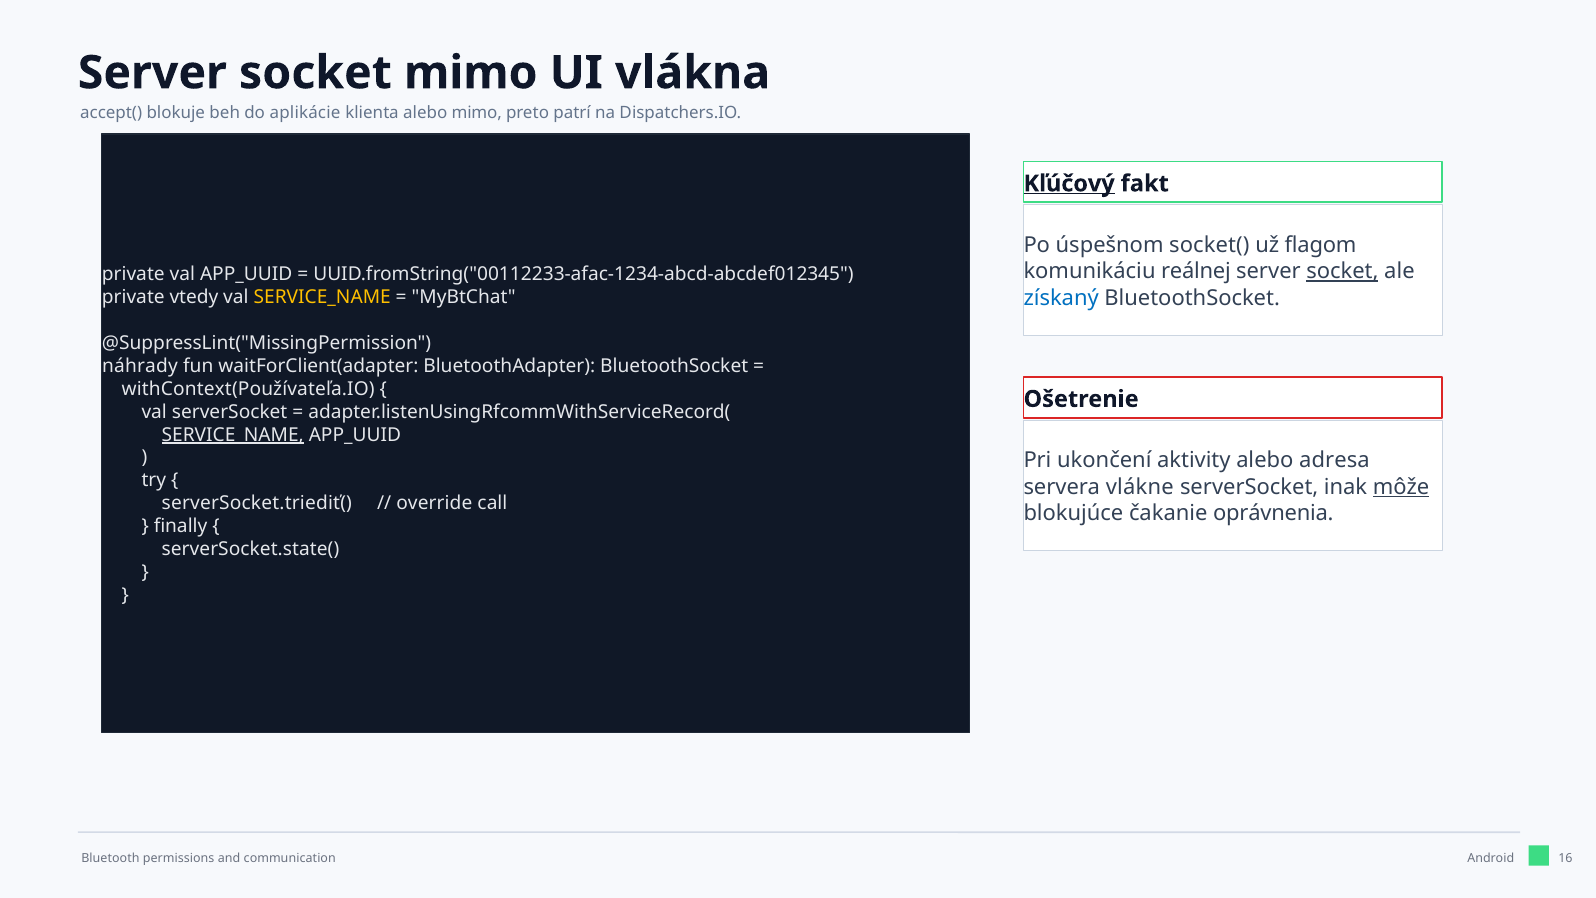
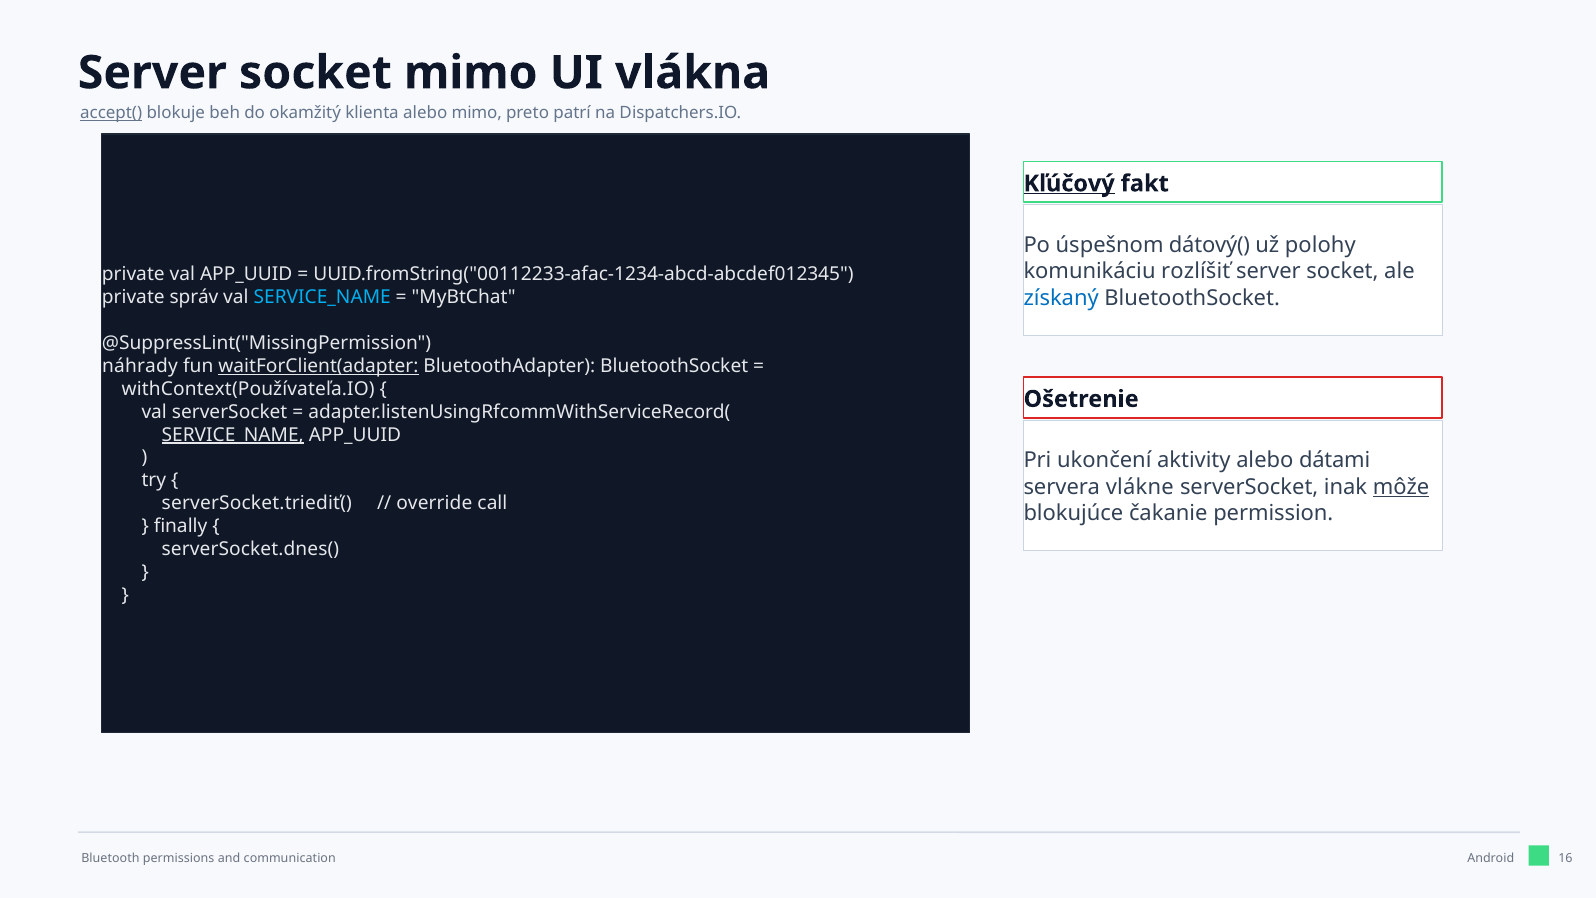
accept( underline: none -> present (111, 113)
aplikácie: aplikácie -> okamžitý (305, 113)
socket(: socket( -> dátový( (1209, 245)
flagom: flagom -> polohy (1320, 245)
reálnej: reálnej -> rozlíšiť (1196, 271)
socket underline: present -> none (1342, 271)
vtedy: vtedy -> správ (194, 297)
SERVICE_NAME colour: yellow -> light blue (322, 297)
waitForClient(adapter underline: none -> present (318, 366)
adresa: adresa -> dátami (1335, 461)
oprávnenia: oprávnenia -> permission (1273, 513)
serverSocket.state(: serverSocket.state( -> serverSocket.dnes( (250, 549)
